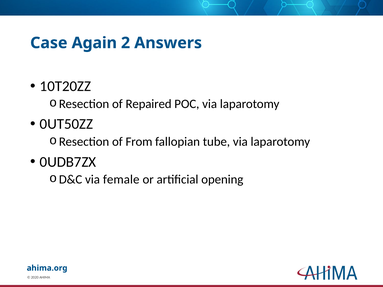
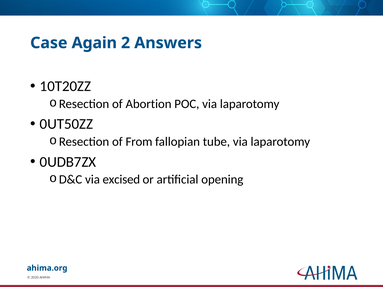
Repaired: Repaired -> Abortion (149, 104)
female: female -> excised (121, 180)
